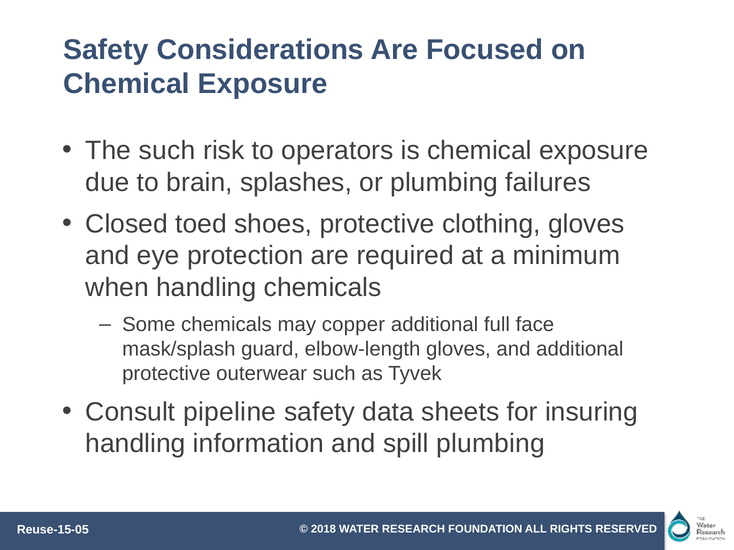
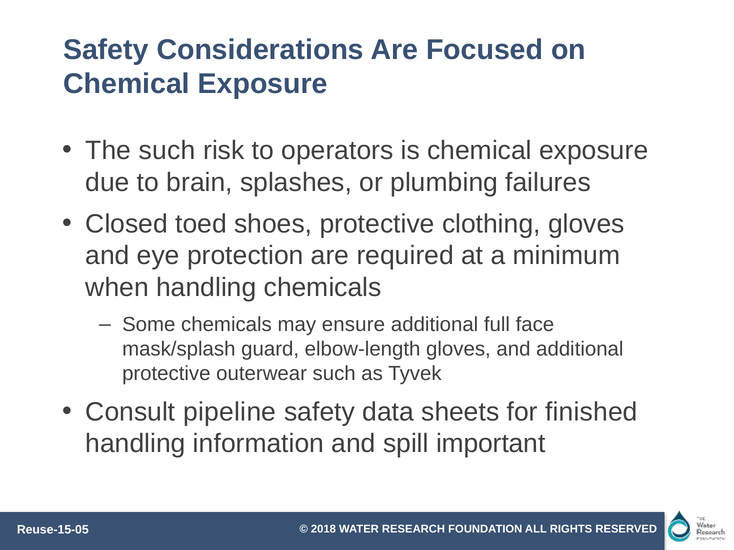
copper: copper -> ensure (353, 325)
insuring: insuring -> finished (591, 412)
spill plumbing: plumbing -> important (491, 444)
